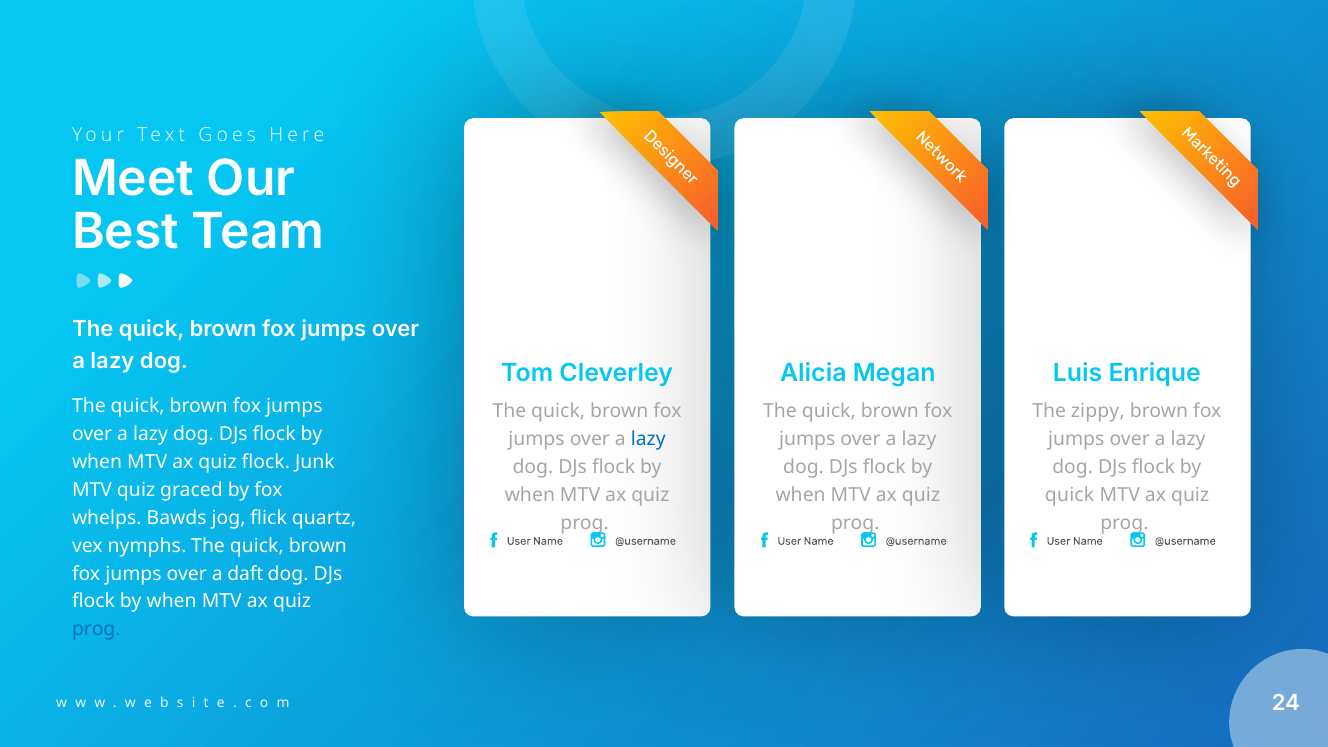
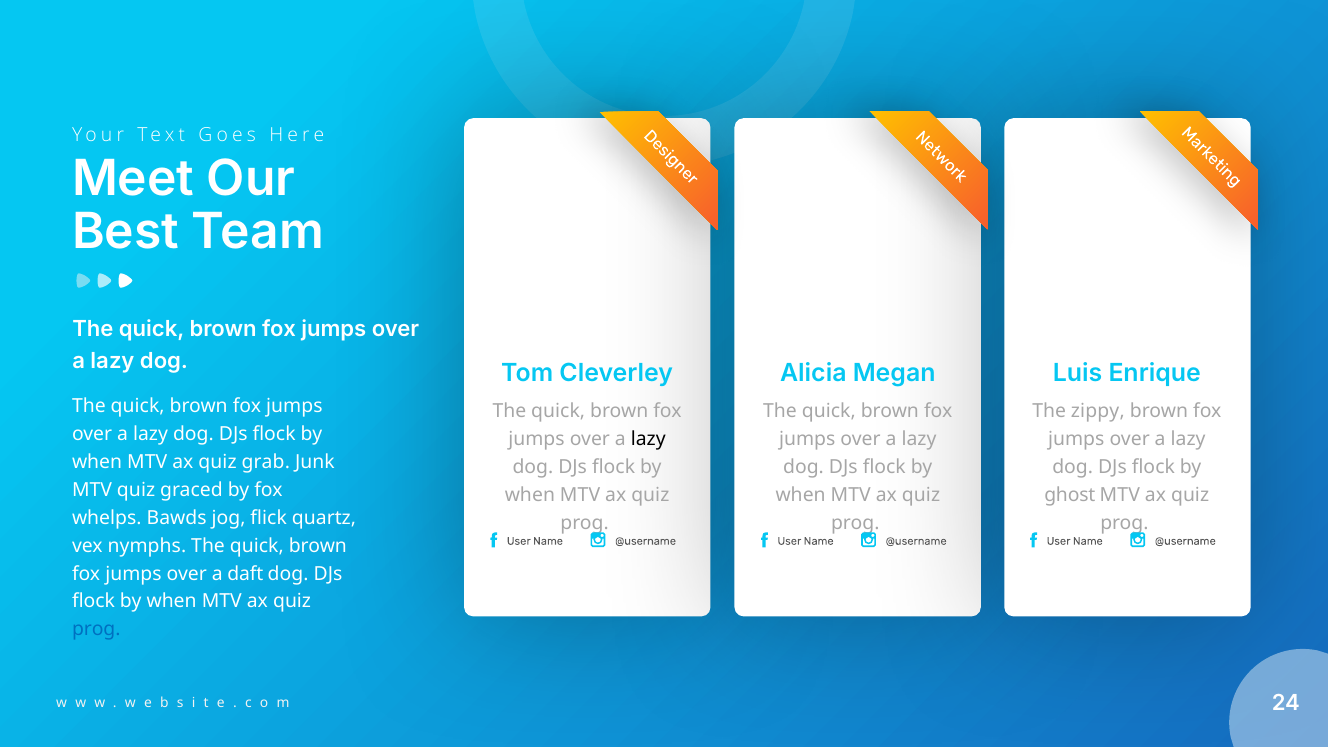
lazy colour: blue -> black (648, 439)
quiz flock: flock -> grab (266, 462)
quick: quick -> ghost (1070, 495)
